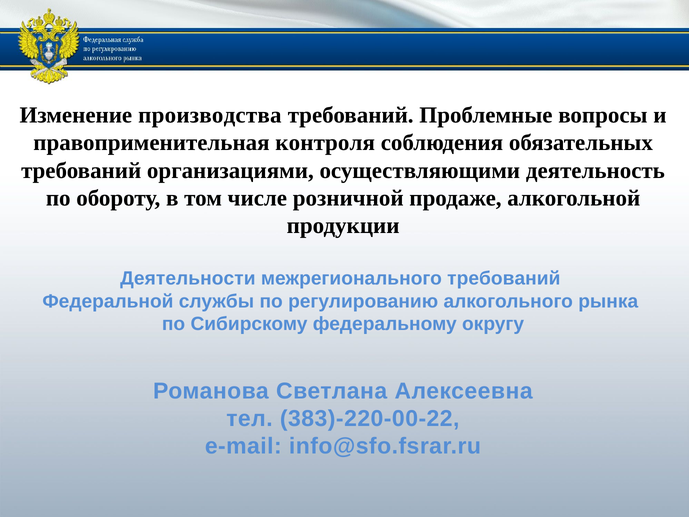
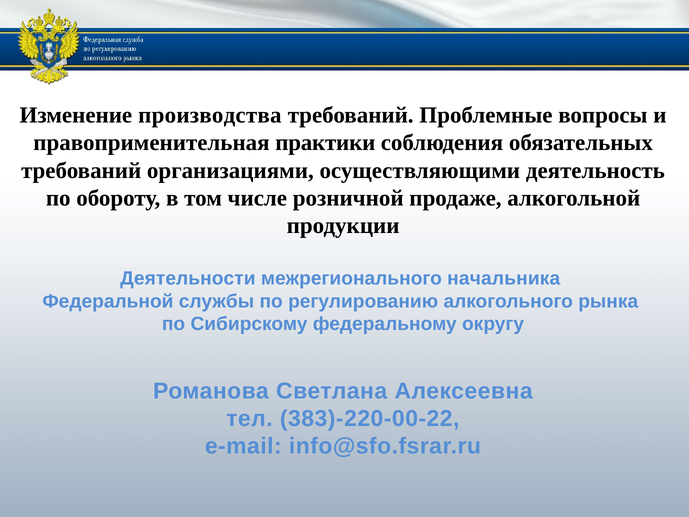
контроля: контроля -> практики (325, 143)
межрегионального требований: требований -> начальника (504, 278)
